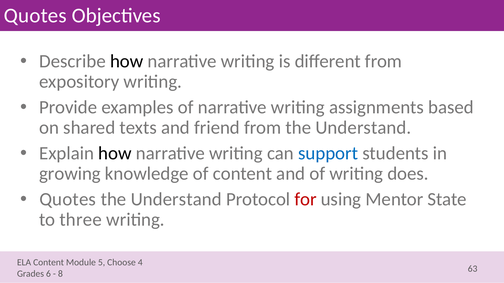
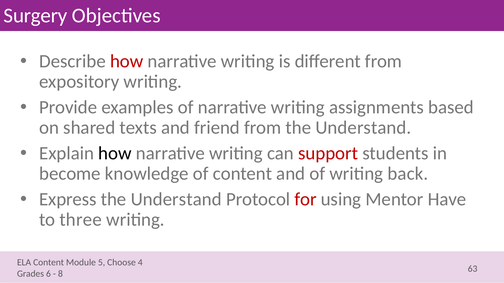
Quotes: Quotes -> Surgery (36, 16)
how colour: black -> red (127, 61)
support colour: blue -> red (328, 153)
growing: growing -> become (70, 174)
does: does -> back (408, 174)
Quotes: Quotes -> Express (68, 200)
State: State -> Have (447, 200)
